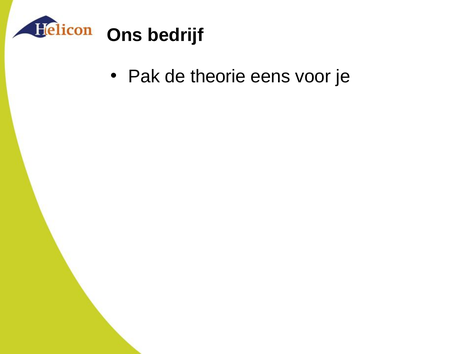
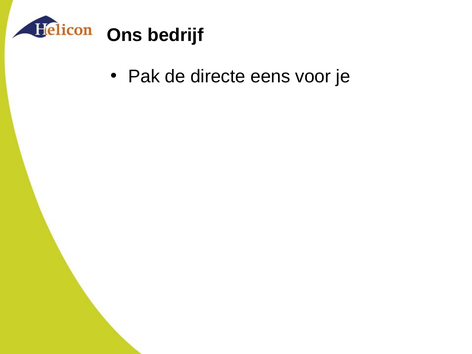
theorie: theorie -> directe (218, 76)
